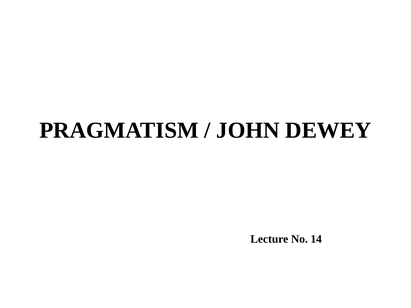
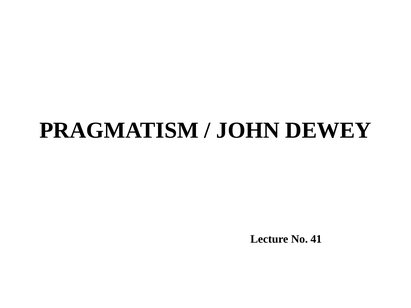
14: 14 -> 41 (316, 239)
